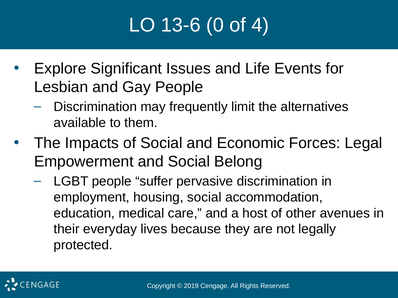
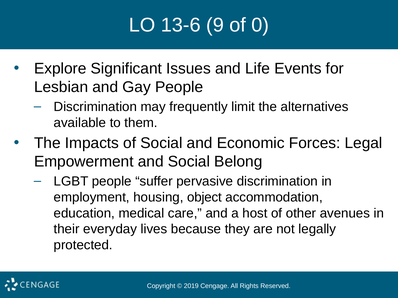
0: 0 -> 9 (215, 25)
4: 4 -> 0 (260, 25)
housing social: social -> object (205, 198)
